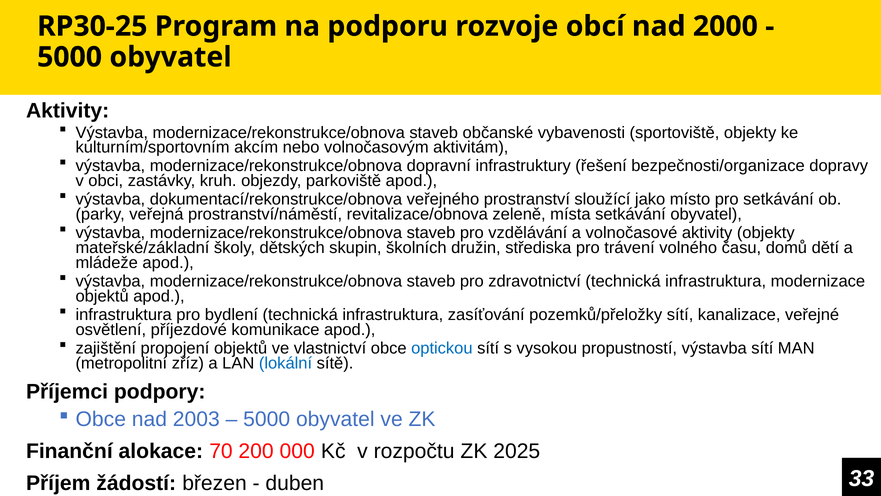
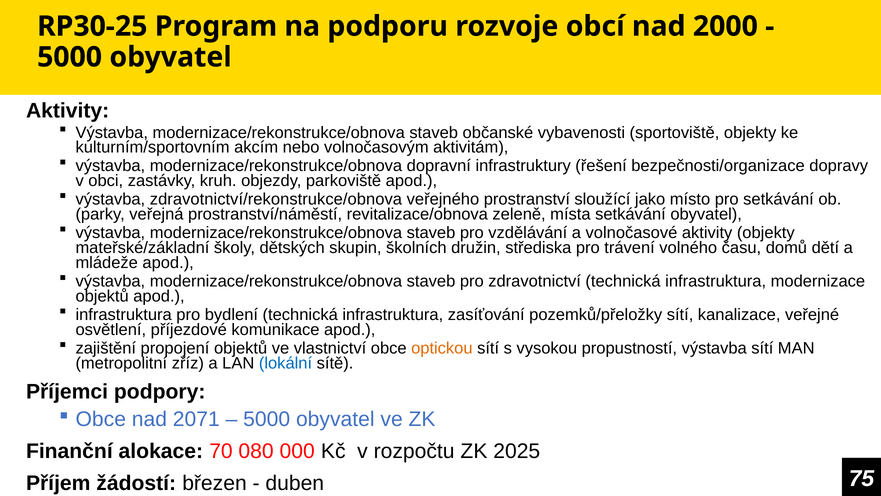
dokumentací/rekonstrukce/obnova: dokumentací/rekonstrukce/obnova -> zdravotnictví/rekonstrukce/obnova (276, 199)
optickou colour: blue -> orange (442, 348)
2003: 2003 -> 2071 (196, 419)
200: 200 -> 080 (256, 451)
33: 33 -> 75 (862, 478)
